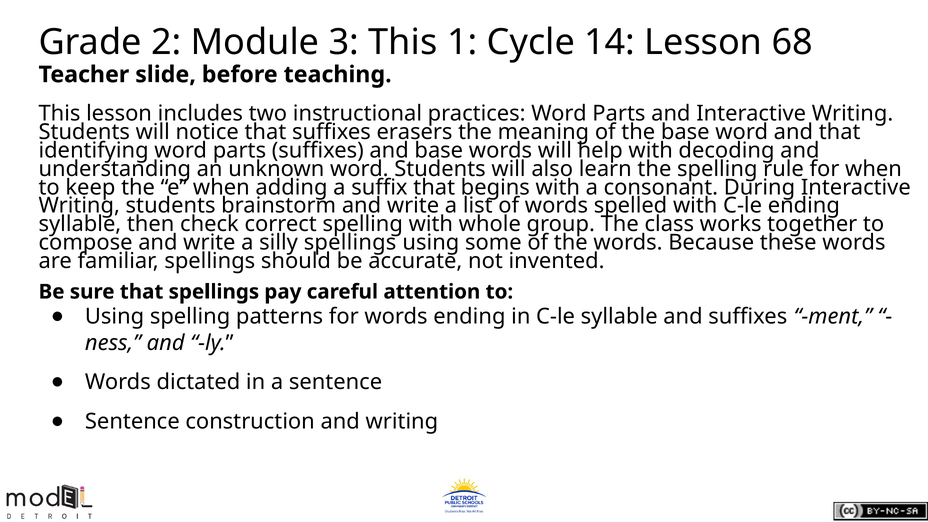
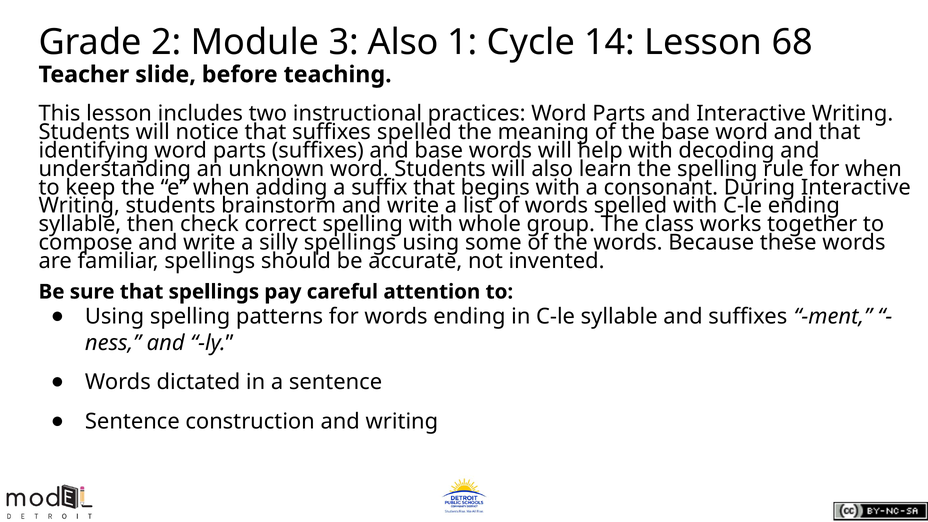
3 This: This -> Also (403, 42)
suffixes erasers: erasers -> spelled (414, 132)
